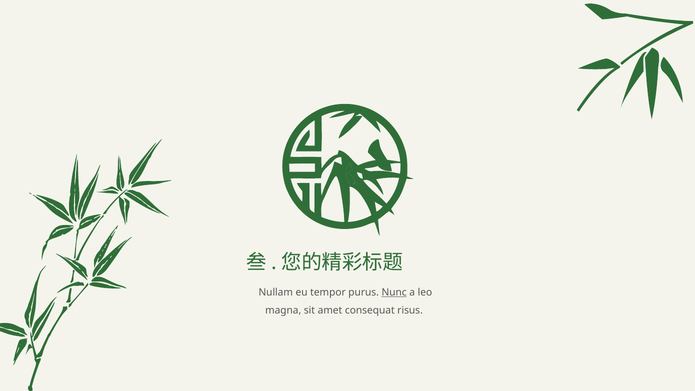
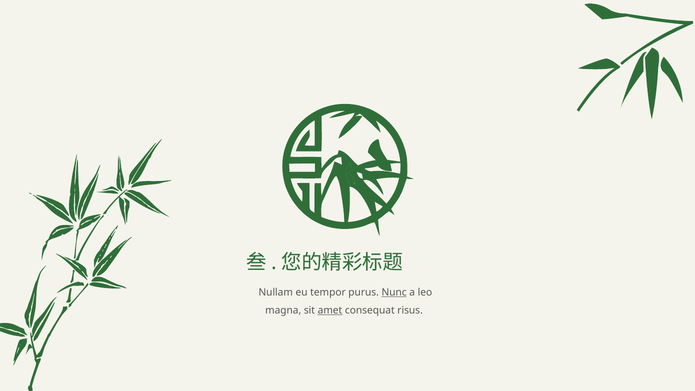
amet underline: none -> present (330, 310)
